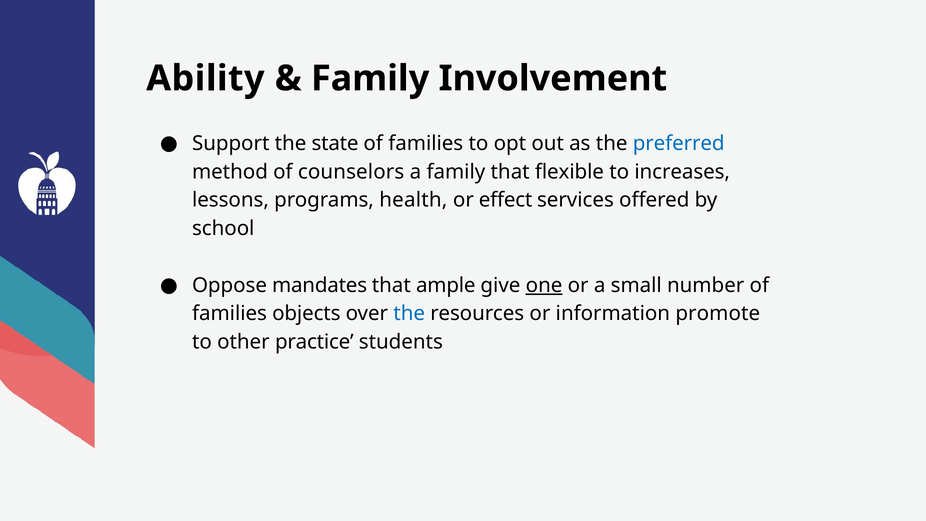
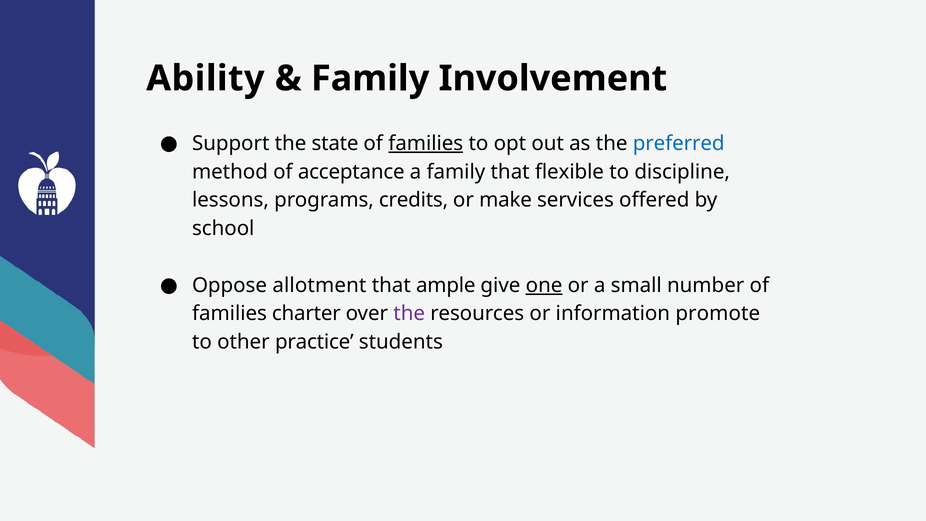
families underline: none -> present (426, 143)
counselors: counselors -> acceptance (351, 172)
increases: increases -> discipline (682, 172)
health: health -> credits (414, 200)
effect: effect -> make (506, 200)
mandates: mandates -> allotment (319, 285)
objects: objects -> charter (306, 314)
the colour: blue -> purple (409, 314)
